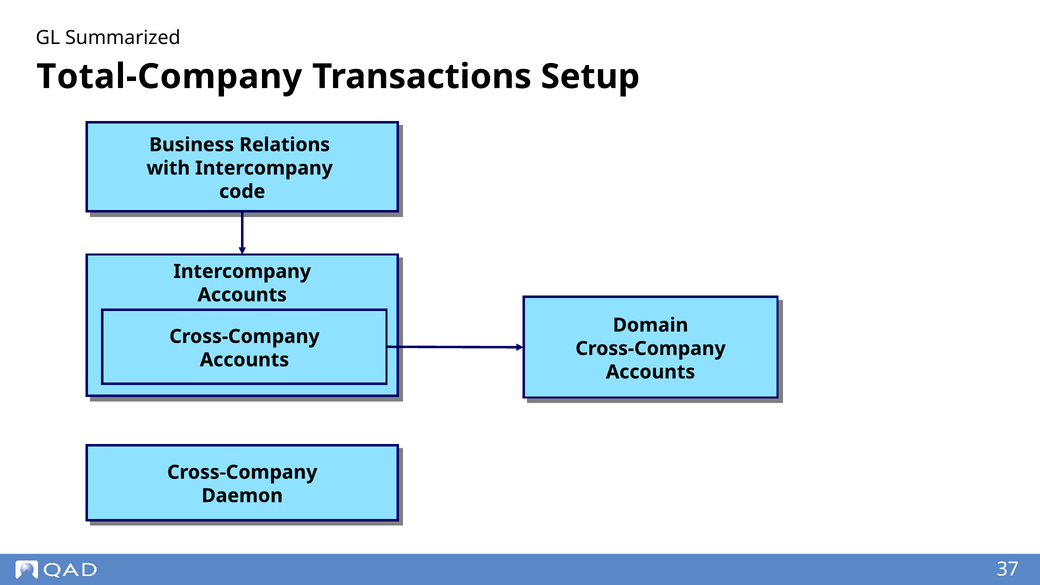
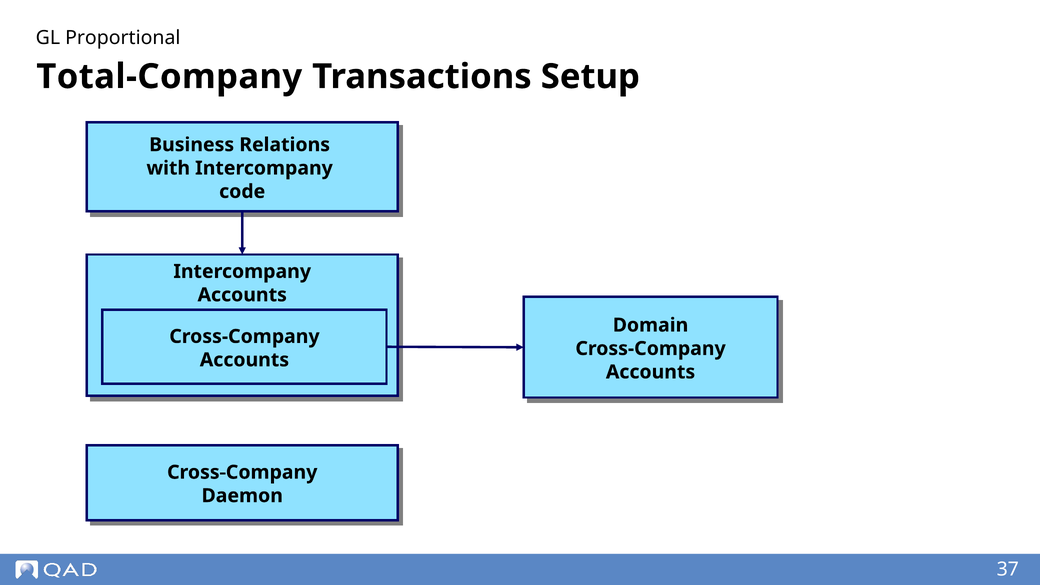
Summarized: Summarized -> Proportional (123, 38)
